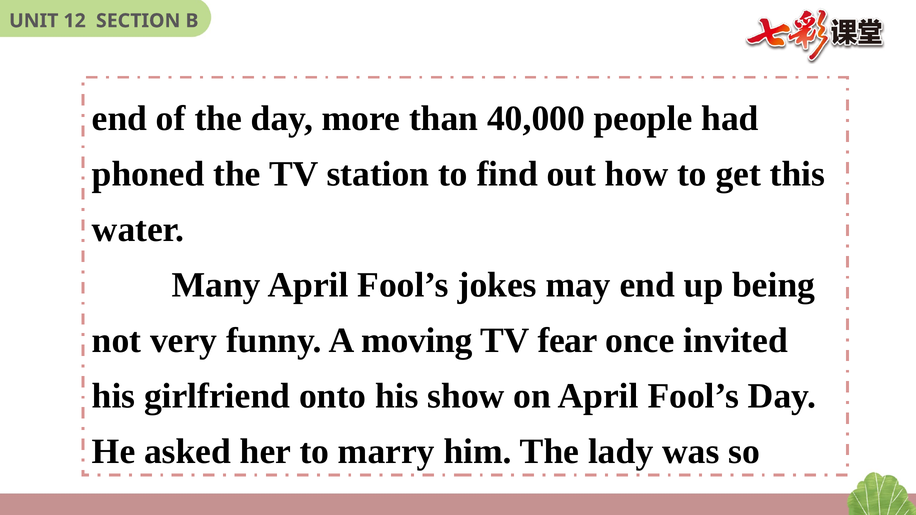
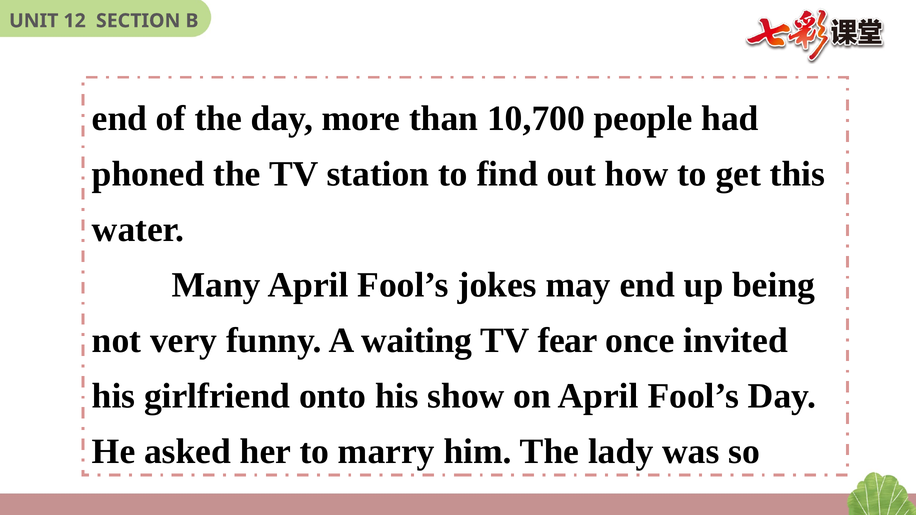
40,000: 40,000 -> 10,700 (536, 118)
moving: moving -> waiting (417, 341)
